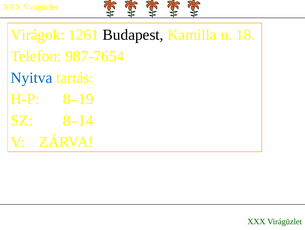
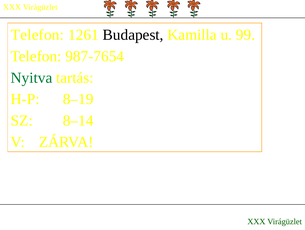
Virágok: Virágok -> Telefon (37, 35)
18: 18 -> 99 (246, 35)
Nyitva colour: blue -> green (32, 78)
